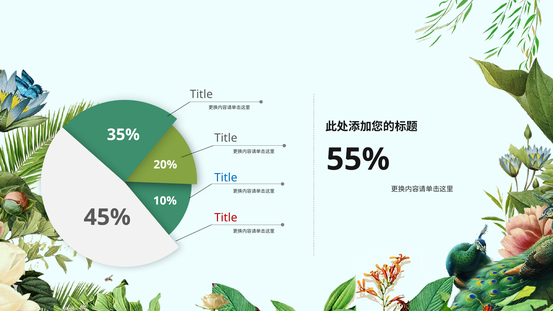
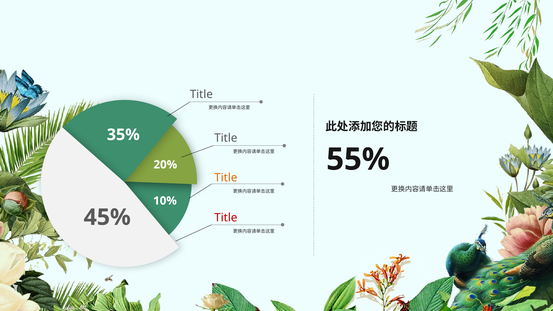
Title colour: blue -> orange (226, 178)
